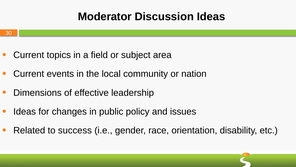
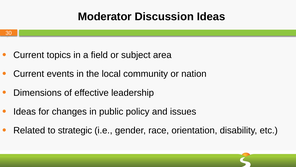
success: success -> strategic (75, 130)
